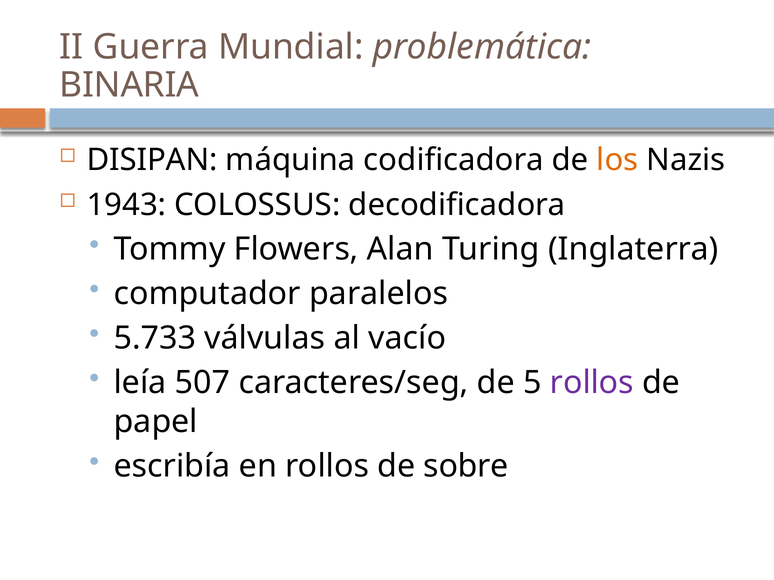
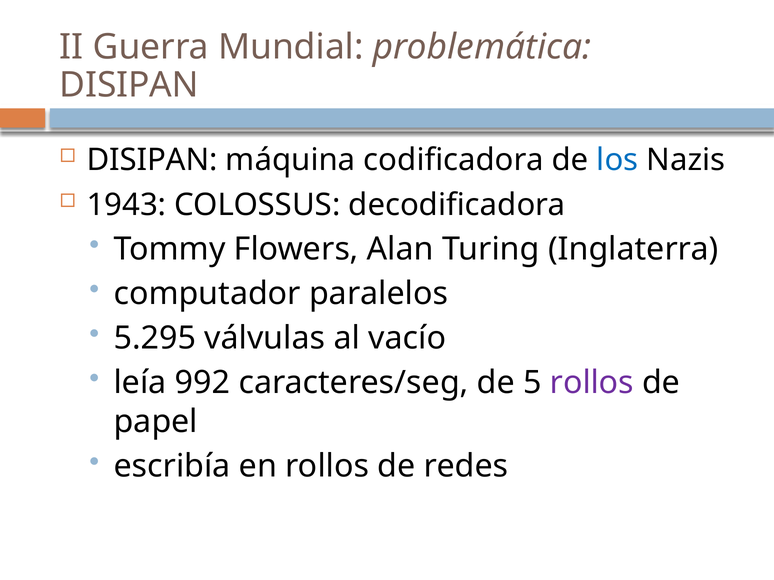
BINARIA: BINARIA -> DISIPAN (129, 85)
los colour: orange -> blue (617, 160)
5.733: 5.733 -> 5.295 (155, 338)
507: 507 -> 992 (203, 383)
sobre: sobre -> redes (466, 466)
